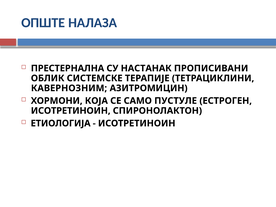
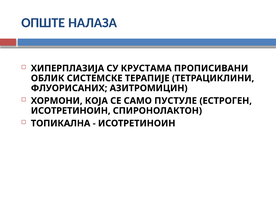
ПРЕСТЕРНАЛНА: ПРЕСТЕРНАЛНА -> ХИПЕРПЛАЗИЈА (68, 68)
НАСТАНАК: НАСТАНАК -> КРУСТАМА (146, 68)
КАВЕРНОЗНИМ: КАВЕРНОЗНИМ -> ФЛУОРИСАНИХ (69, 88)
ЕТИОЛОГИЈА: ЕТИОЛОГИЈА -> ТОПИКАЛНА (61, 123)
